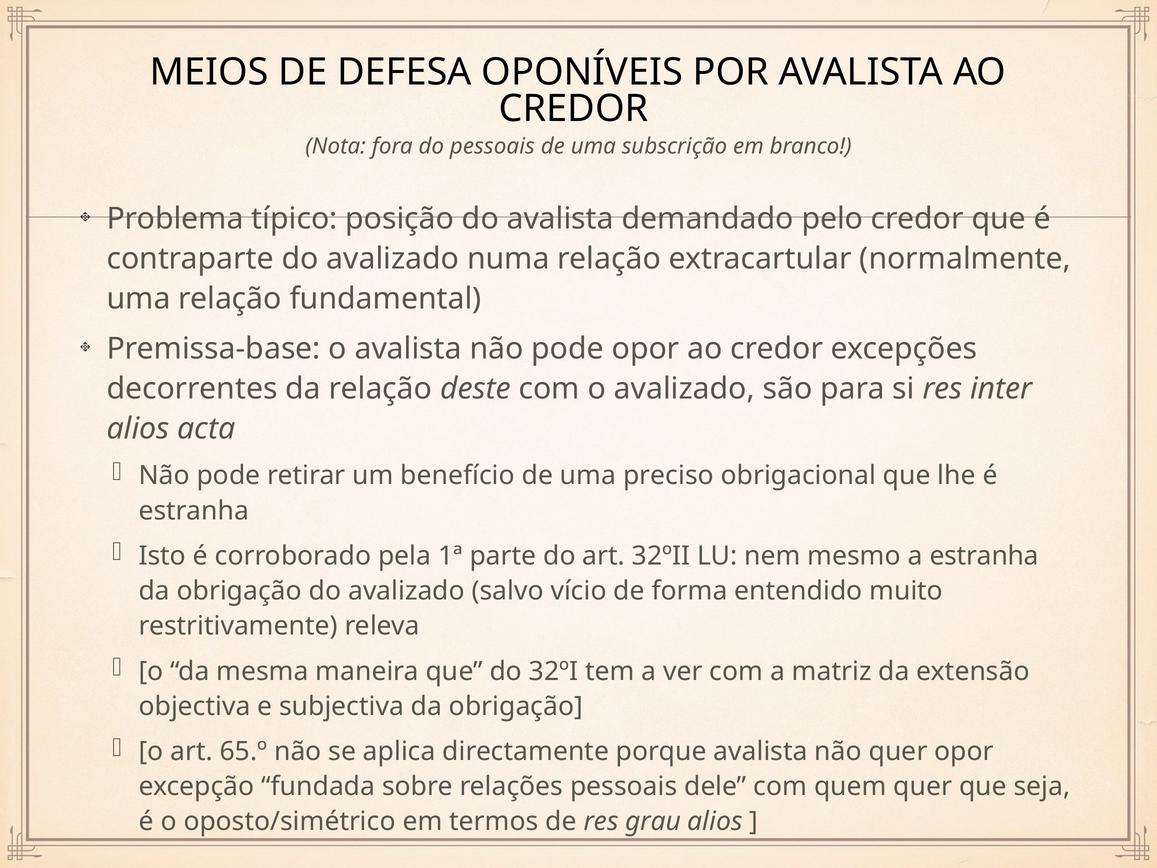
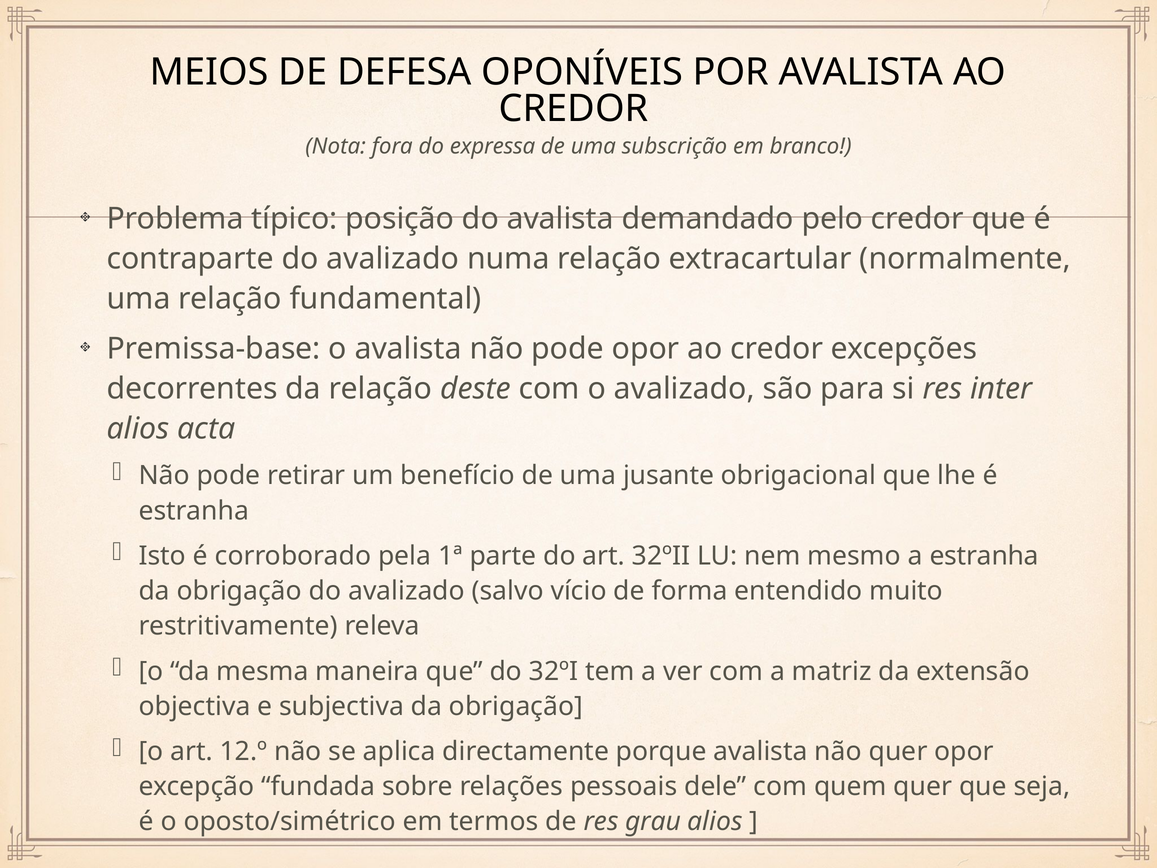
do pessoais: pessoais -> expressa (493, 146)
preciso: preciso -> jusante (669, 476)
65.º: 65.º -> 12.º (243, 751)
